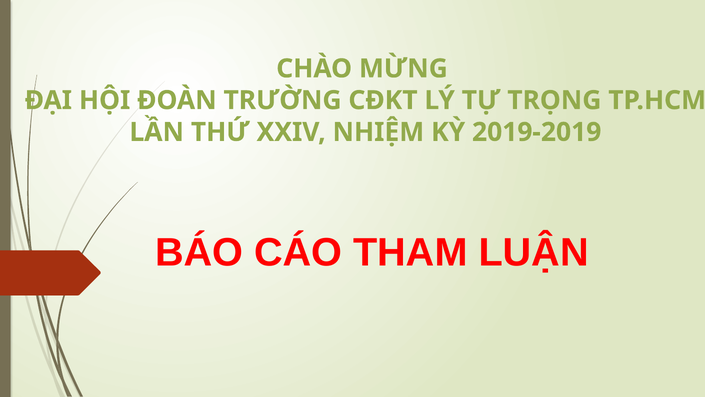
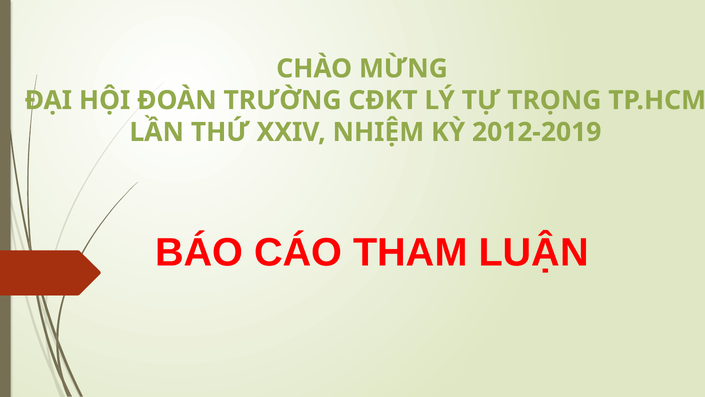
2019-2019: 2019-2019 -> 2012-2019 (537, 132)
